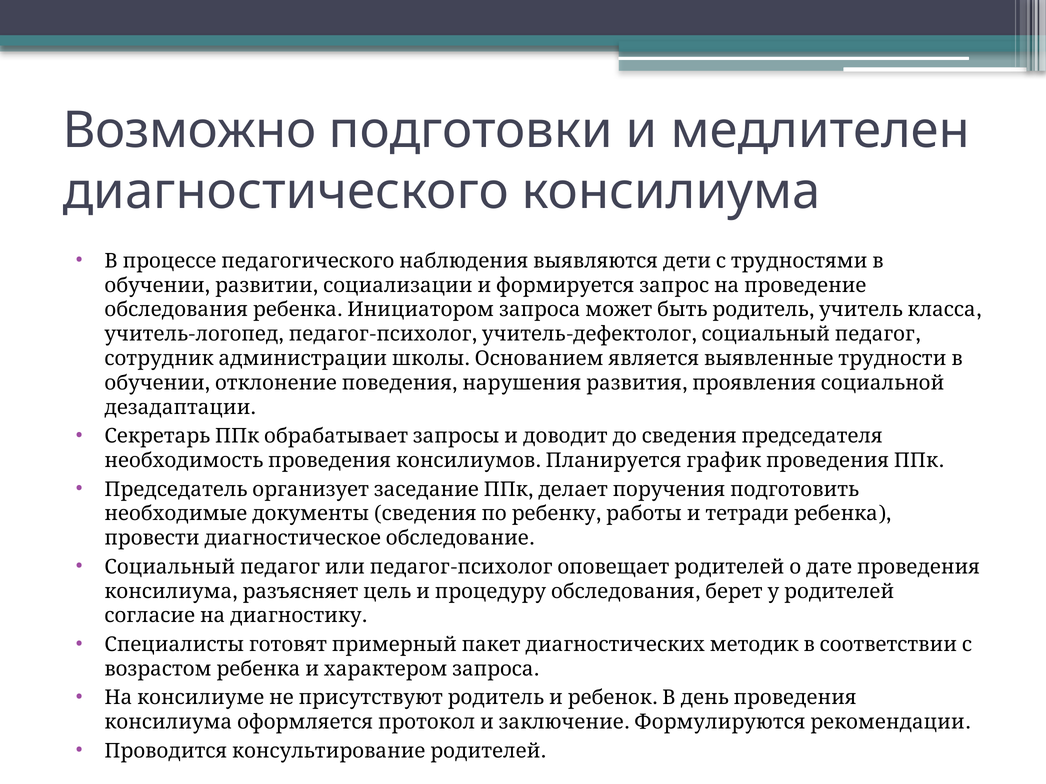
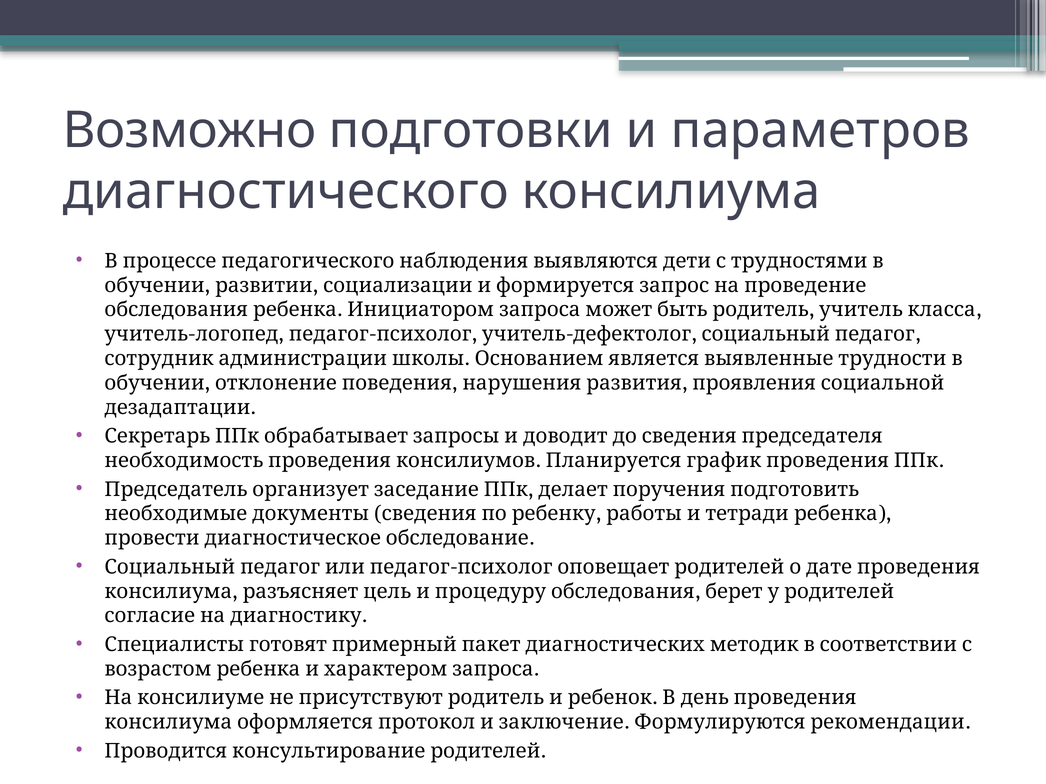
медлителен: медлителен -> параметров (820, 130)
